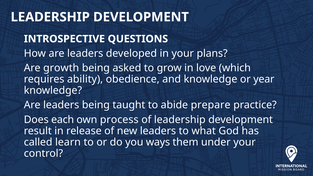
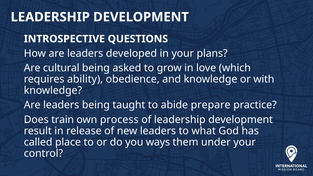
growth: growth -> cultural (61, 68)
year: year -> with (264, 79)
each: each -> train (63, 120)
learn: learn -> place (68, 142)
